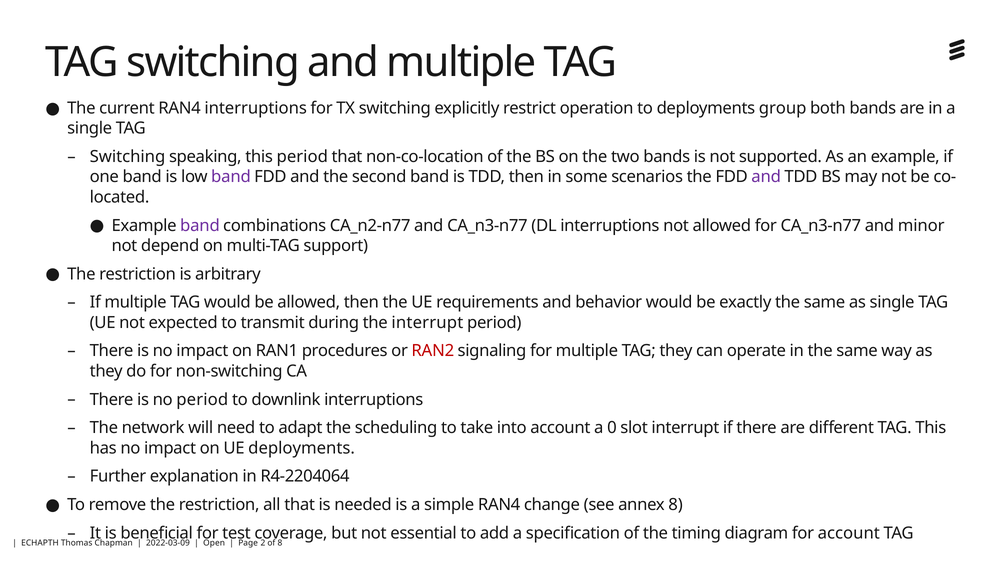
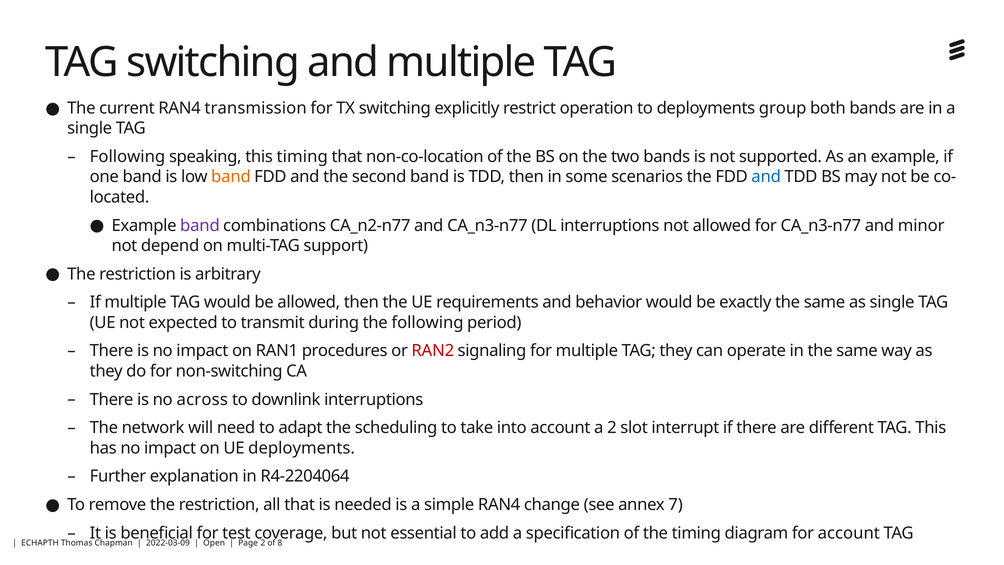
RAN4 interruptions: interruptions -> transmission (256, 108)
Switching: Switching -> Following (128, 157)
this period: period -> timing (302, 157)
band colour: purple -> orange (231, 177)
and colour: purple -> blue (766, 177)
the interrupt: interrupt -> following (428, 322)
no period: period -> across (202, 399)
a 0: 0 -> 2 (612, 428)
annex 8: 8 -> 7 (676, 505)
